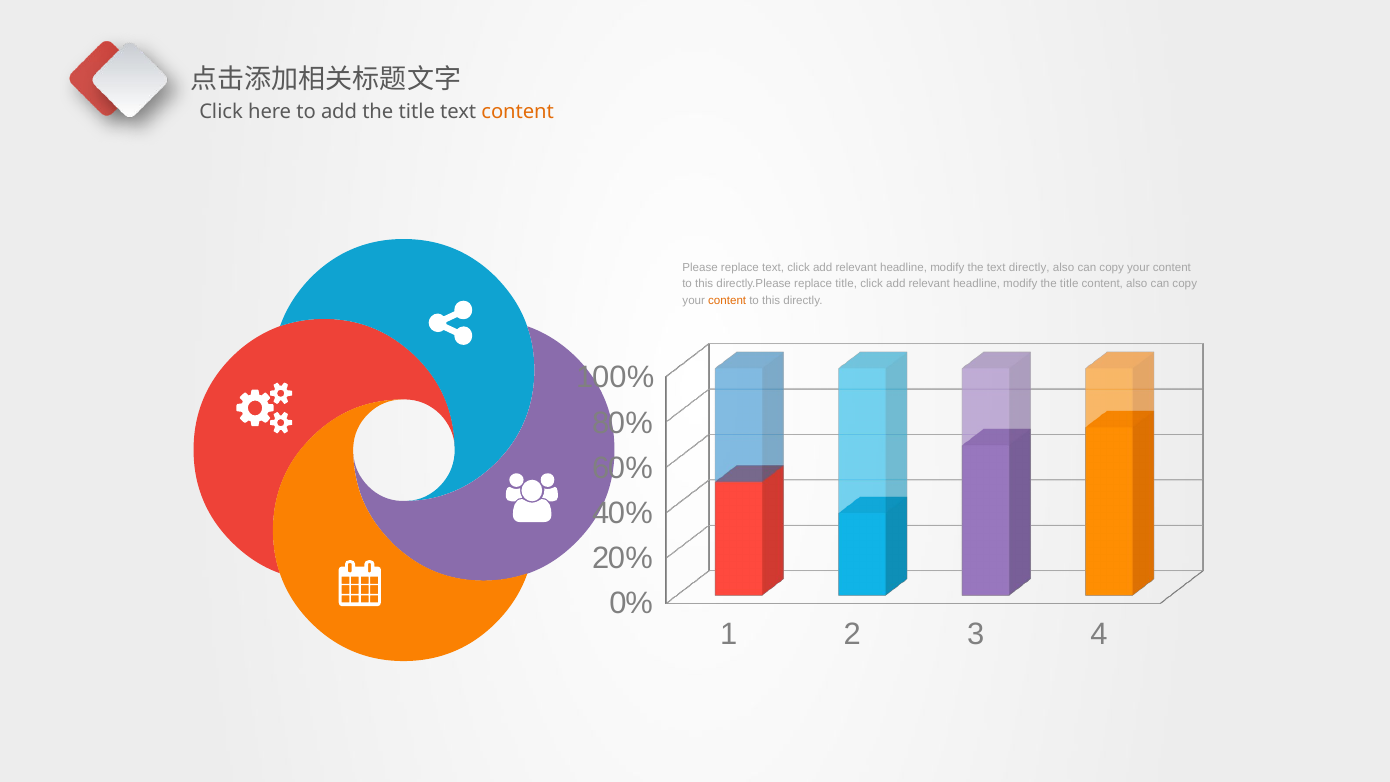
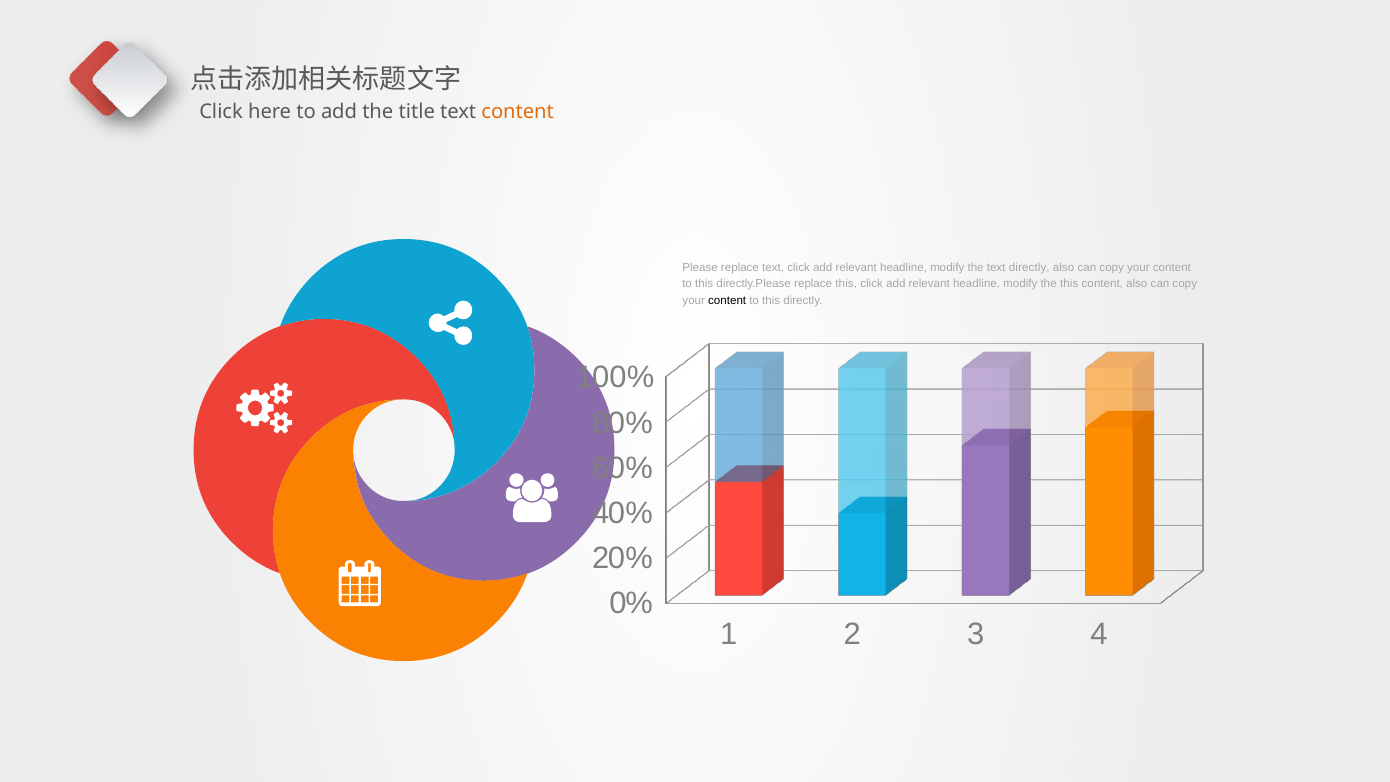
replace title: title -> this (846, 284)
modify the title: title -> this (1069, 284)
content colour: orange -> black (727, 301)
